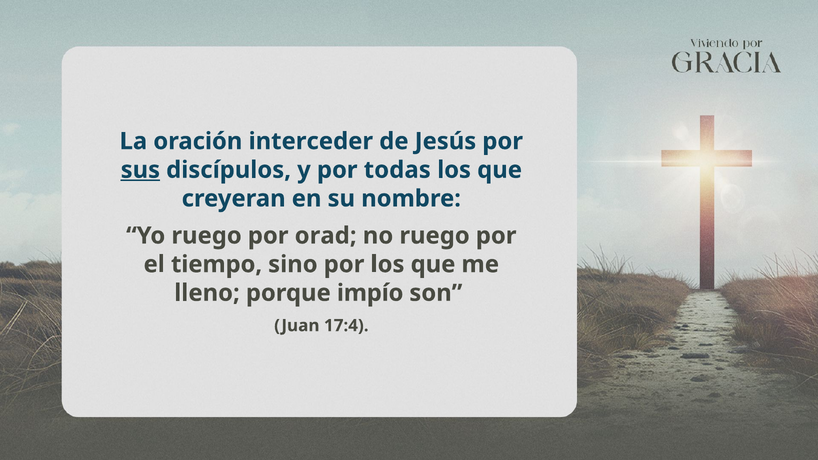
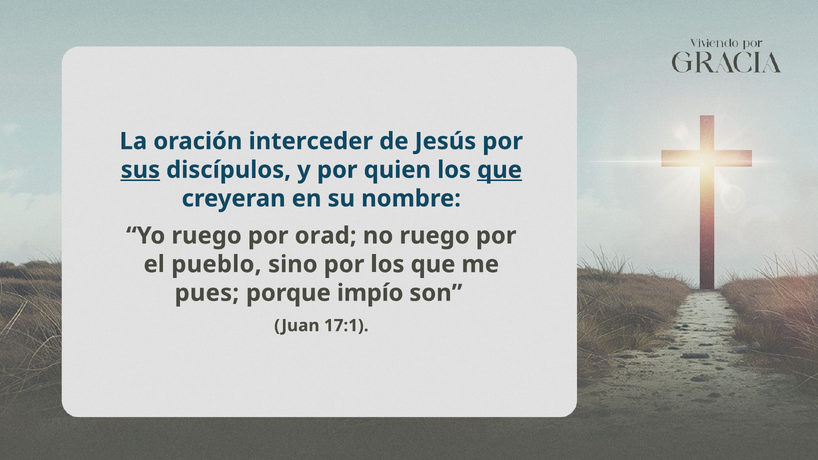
todas: todas -> quien (397, 170)
que underline: none -> present (500, 170)
tiempo: tiempo -> pueblo (216, 264)
lleno: lleno -> pues (207, 293)
17:4: 17:4 -> 17:1 (346, 326)
